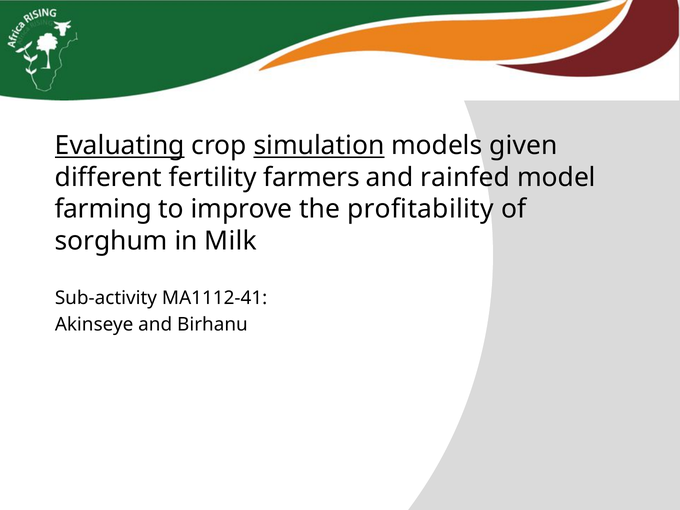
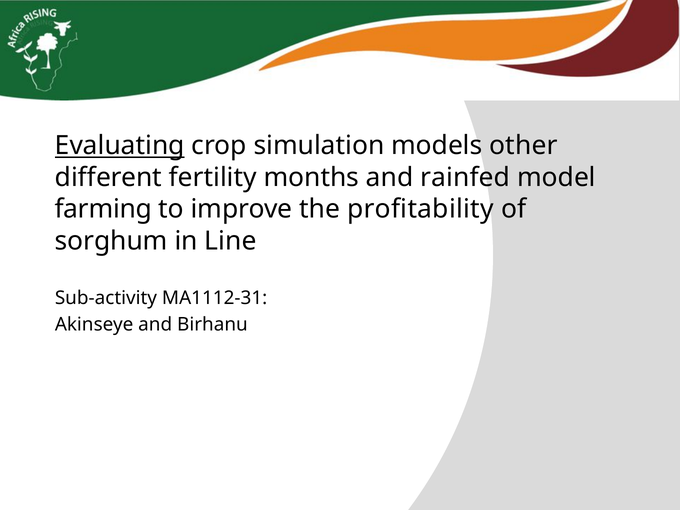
simulation underline: present -> none (319, 146)
given: given -> other (523, 146)
farmers: farmers -> months (311, 177)
Milk: Milk -> Line (231, 241)
MA1112-41: MA1112-41 -> MA1112-31 (215, 298)
